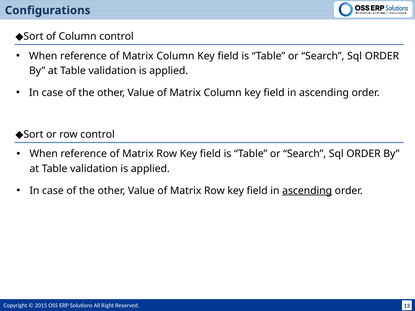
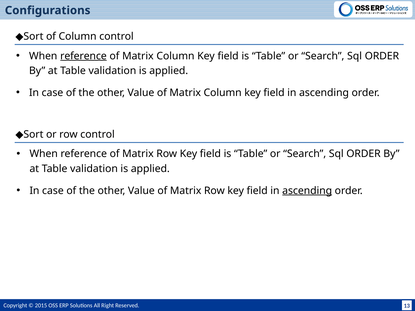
reference underline: none -> present (83, 56)
